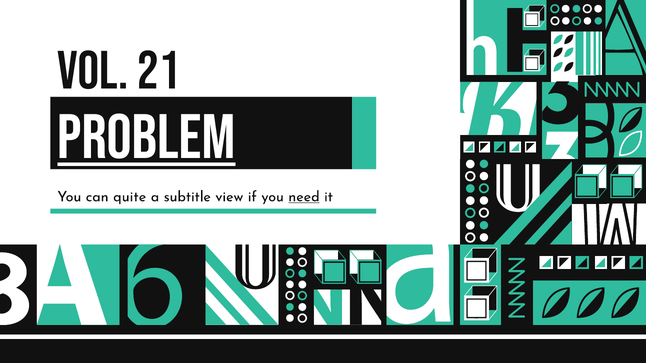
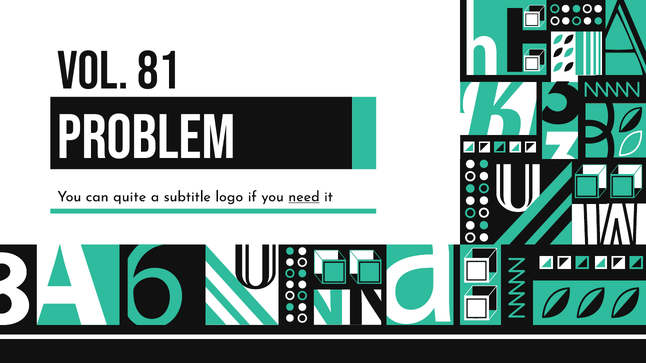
21: 21 -> 81 (159, 71)
problem underline: present -> none (146, 138)
view: view -> logo (229, 197)
